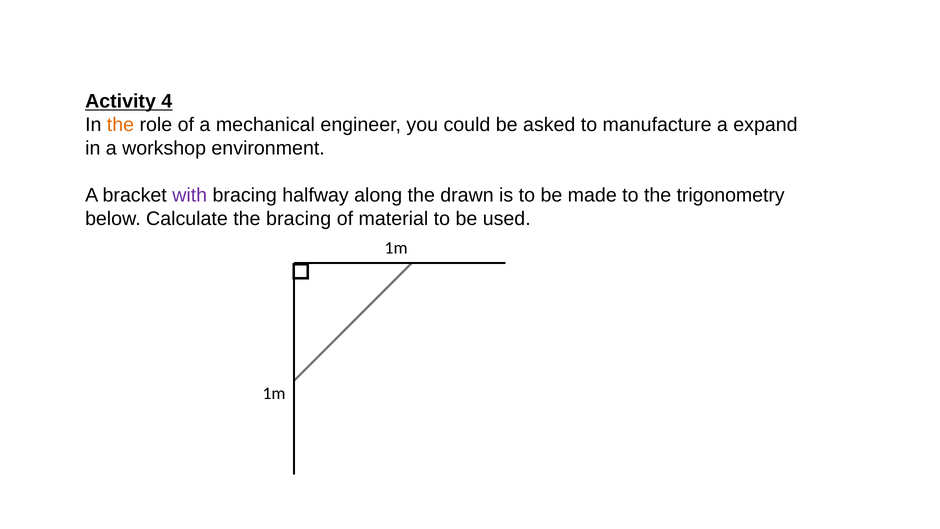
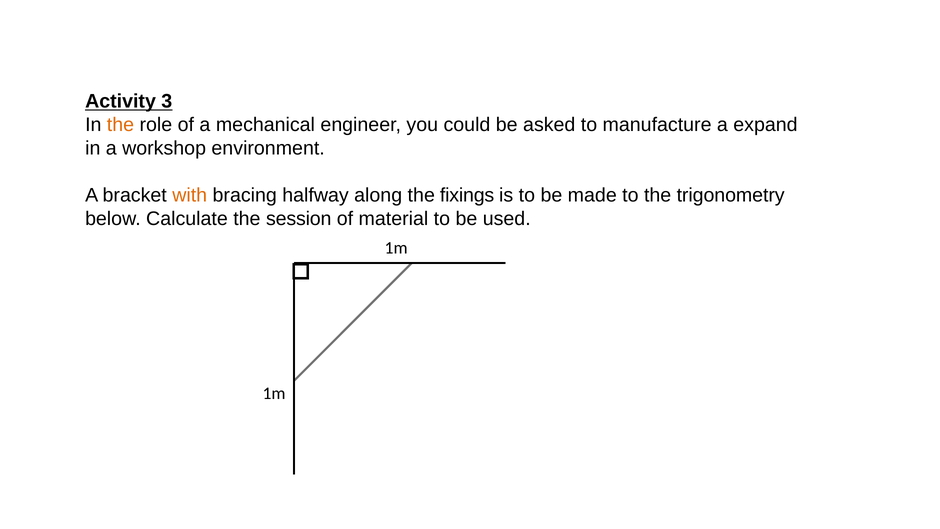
4: 4 -> 3 (167, 101)
with colour: purple -> orange (190, 195)
drawn: drawn -> fixings (467, 195)
the bracing: bracing -> session (299, 219)
